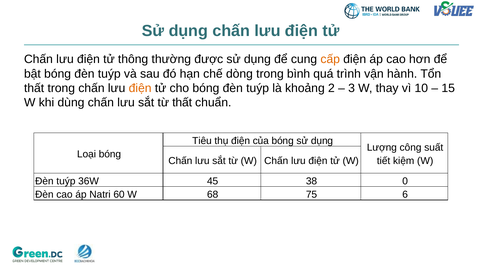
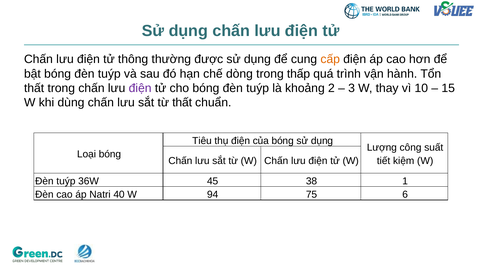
bình: bình -> thấp (299, 74)
điện colour: orange -> purple (140, 88)
0: 0 -> 1 (405, 182)
60: 60 -> 40 (119, 195)
68: 68 -> 94 (213, 195)
